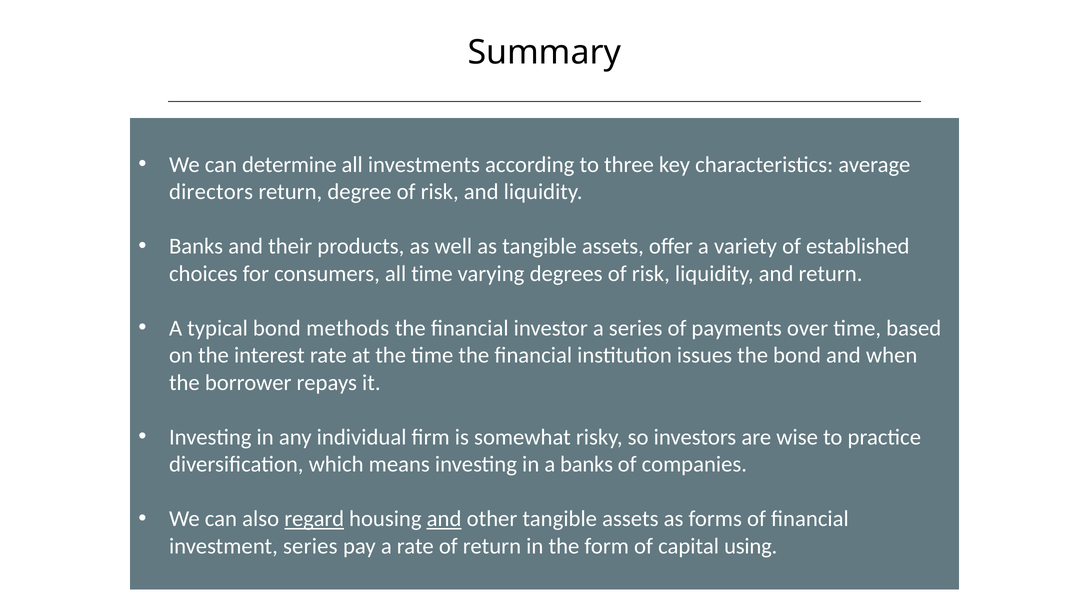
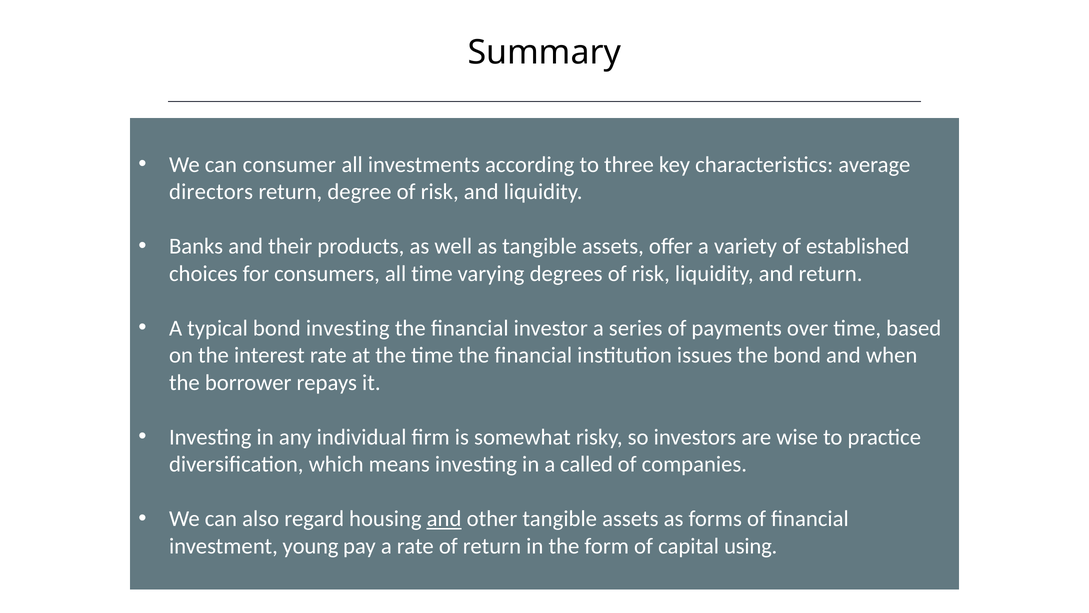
determine: determine -> consumer (289, 165)
bond methods: methods -> investing (348, 328)
a banks: banks -> called (587, 464)
regard underline: present -> none (314, 519)
investment series: series -> young (311, 546)
